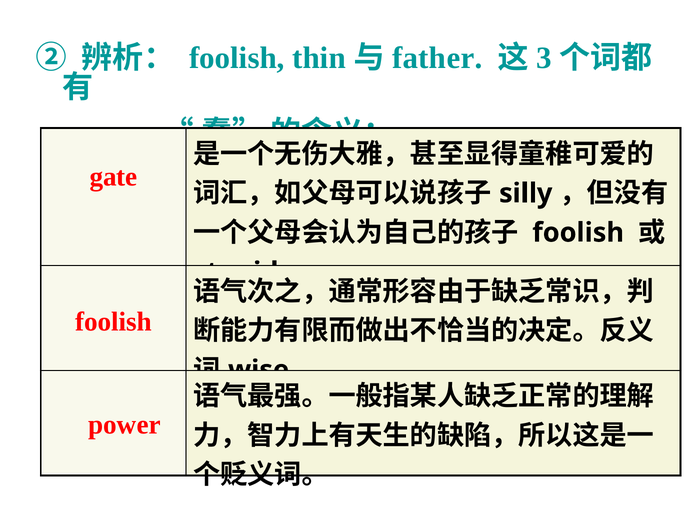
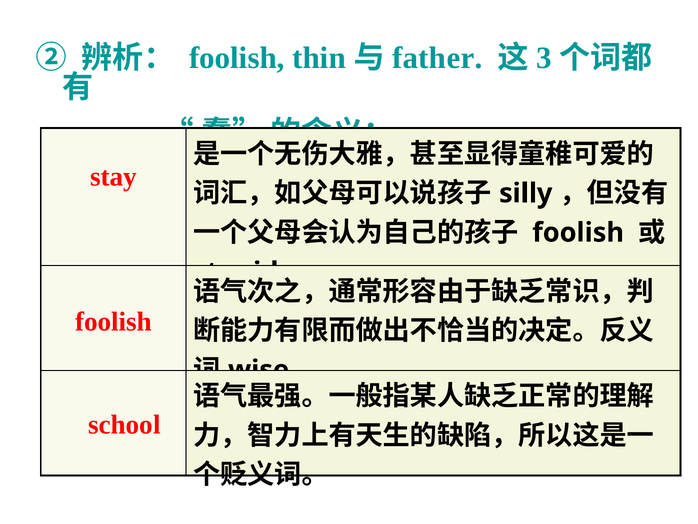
gate: gate -> stay (113, 177)
power: power -> school (124, 424)
